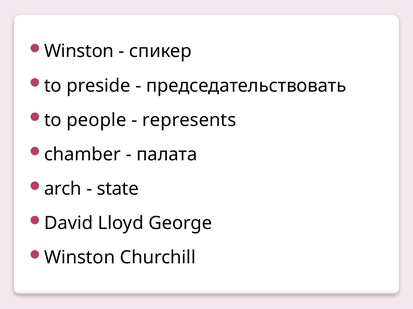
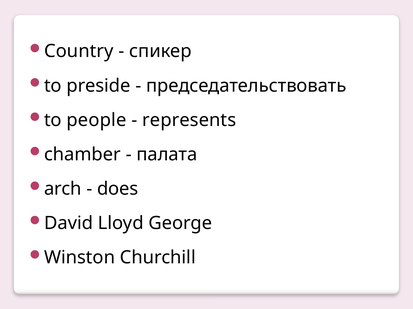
Winston: Winston -> Country (79, 51)
state: state -> does (118, 189)
